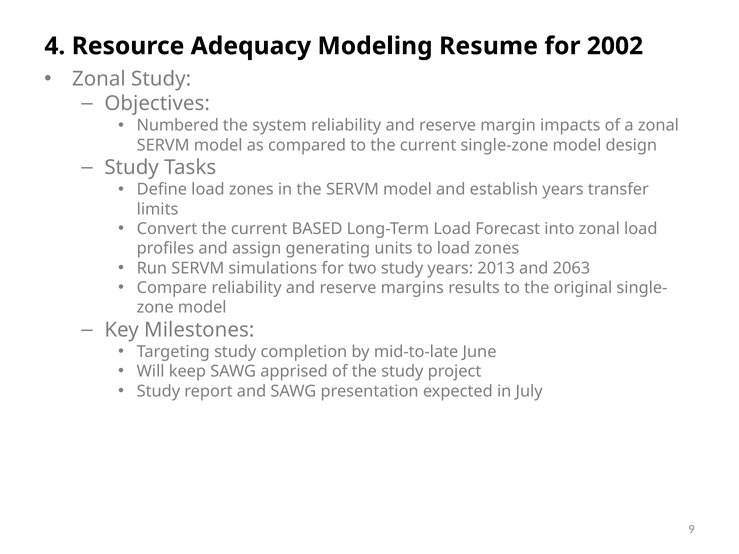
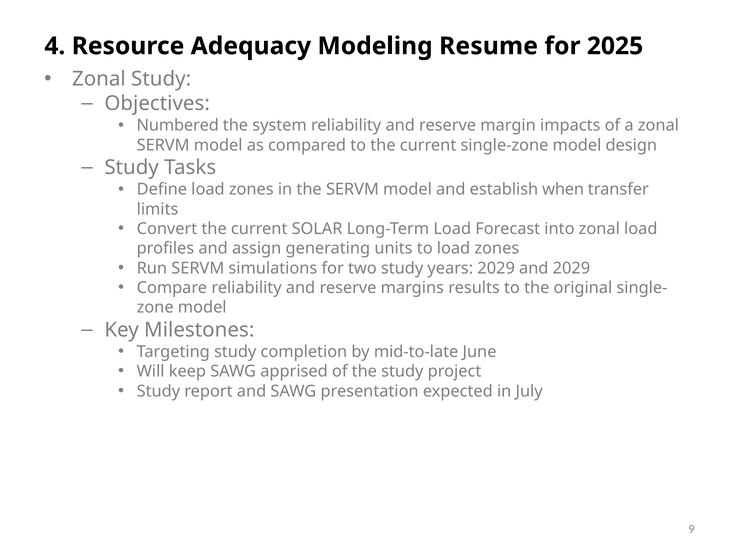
2002: 2002 -> 2025 (615, 46)
establish years: years -> when (563, 190)
BASED: BASED -> SOLAR (317, 229)
years 2013: 2013 -> 2029 (496, 268)
and 2063: 2063 -> 2029 (571, 268)
